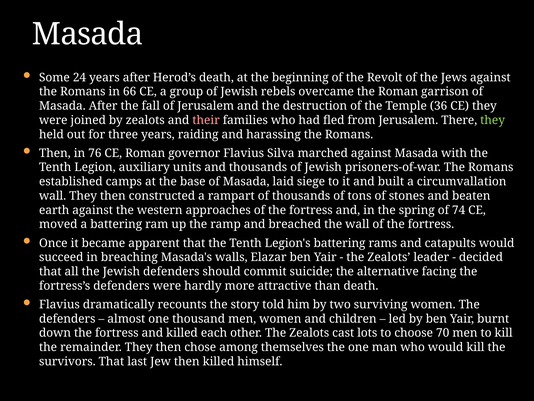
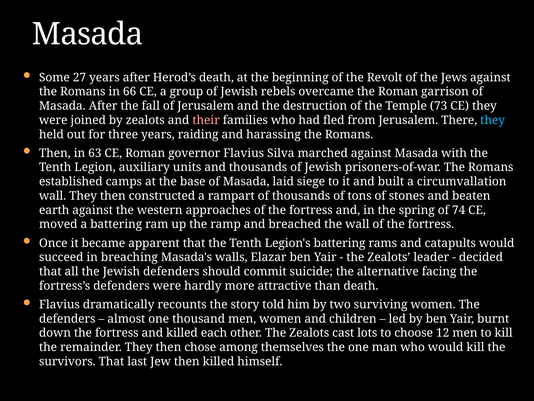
24: 24 -> 27 (79, 77)
36: 36 -> 73 (439, 106)
they colour: light green -> light blue (493, 120)
76: 76 -> 63 (95, 153)
70: 70 -> 12 (443, 333)
